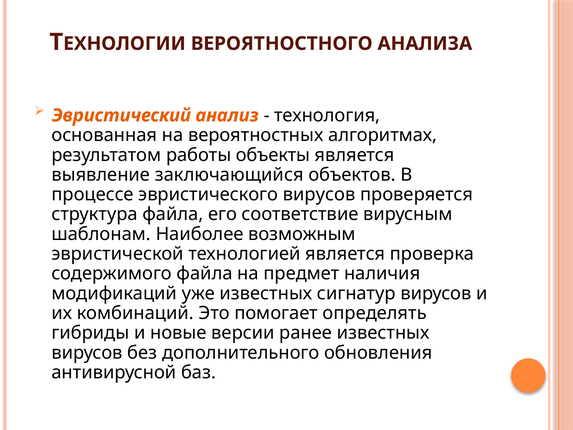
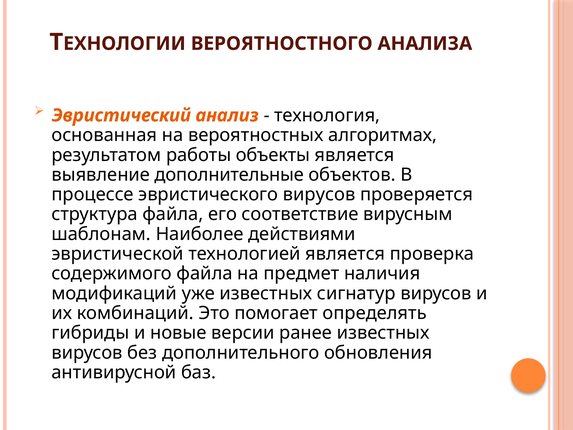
заключающийся: заключающийся -> дополнительные (229, 175)
возможным: возможным -> действиями (302, 234)
